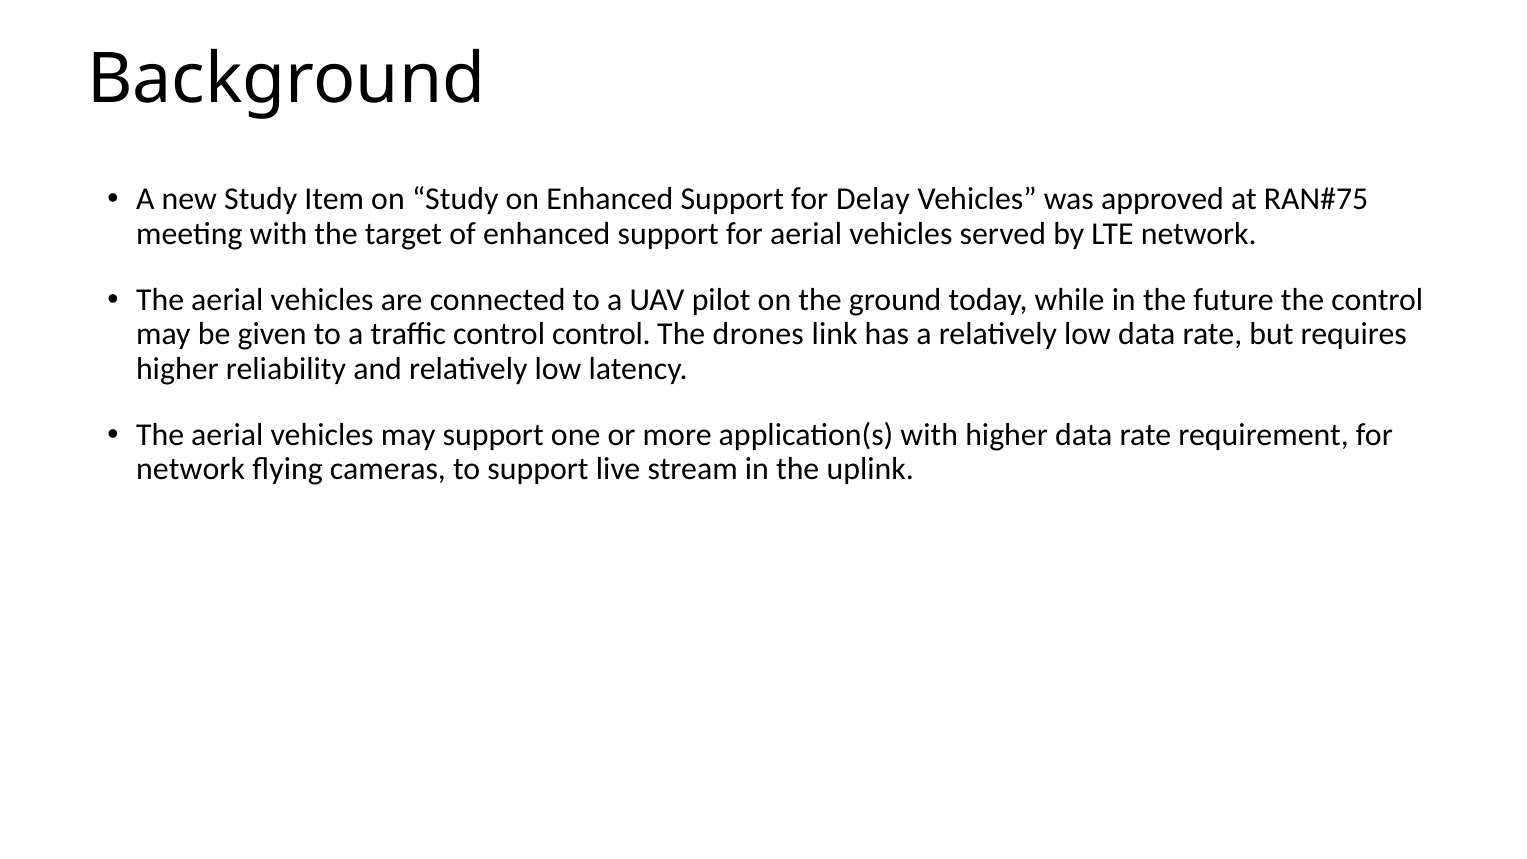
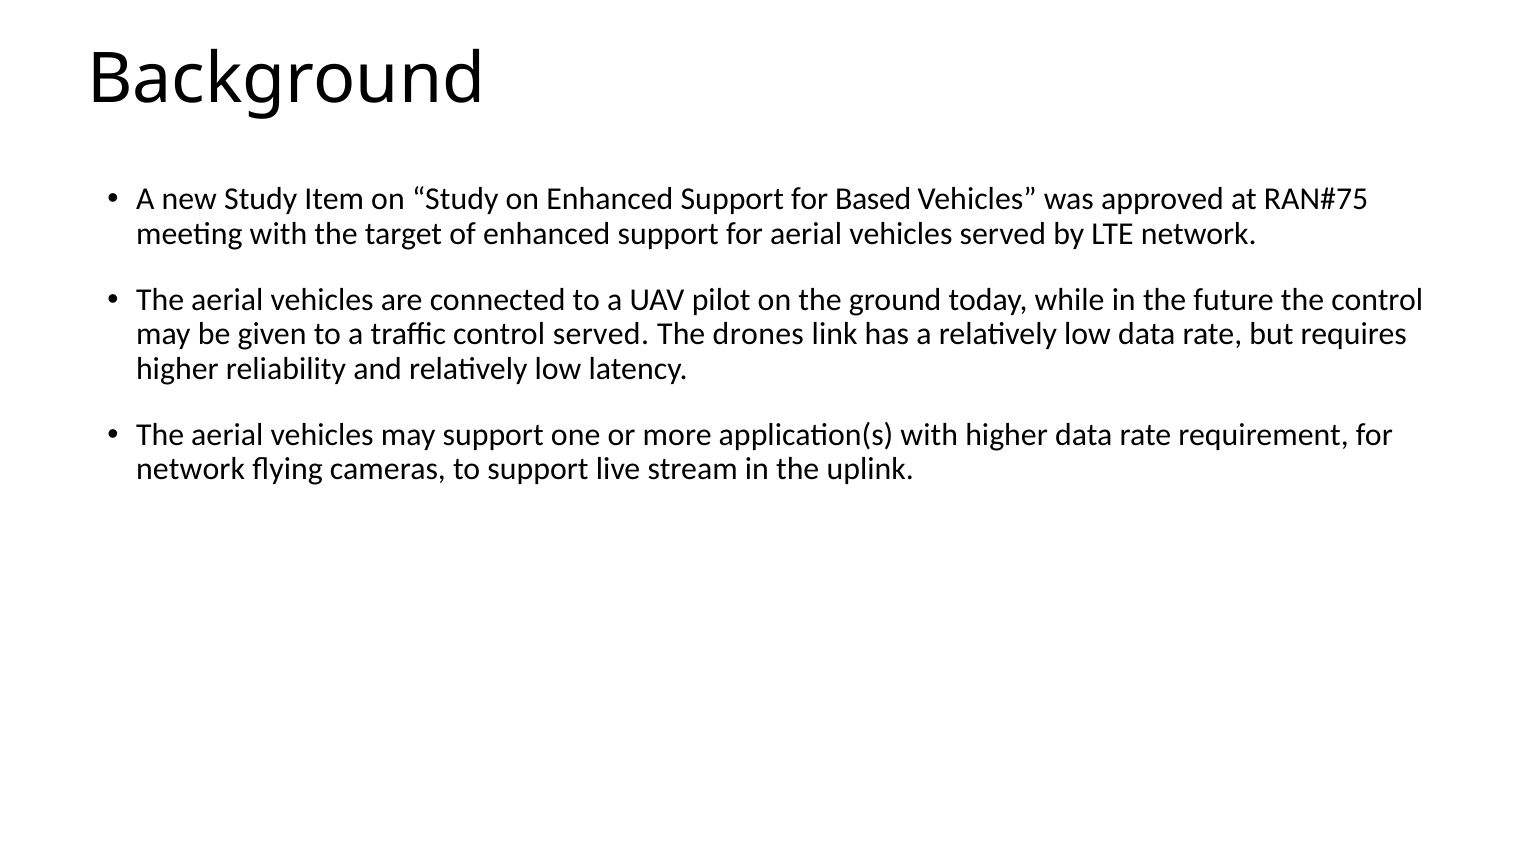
Delay: Delay -> Based (873, 199)
control control: control -> served (601, 334)
